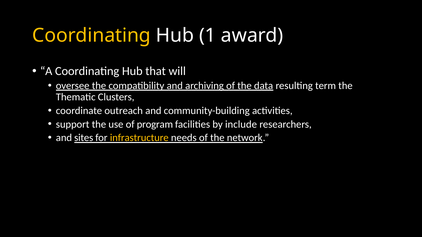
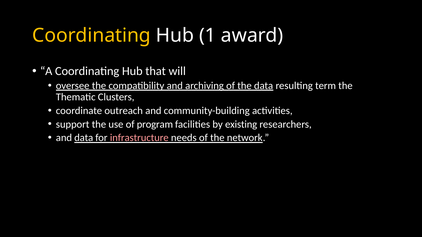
include: include -> existing (241, 124)
and sites: sites -> data (84, 138)
infrastructure colour: yellow -> pink (139, 138)
